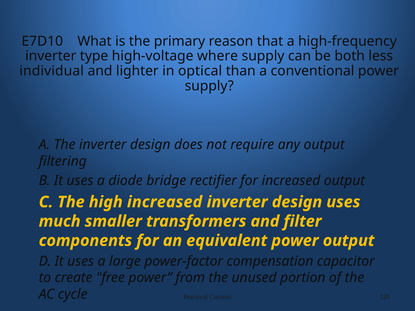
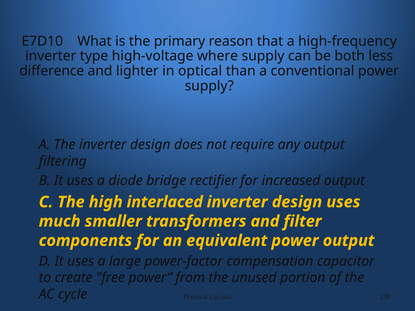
individual: individual -> difference (52, 71)
high increased: increased -> interlaced (165, 202)
